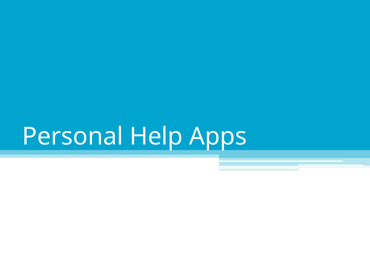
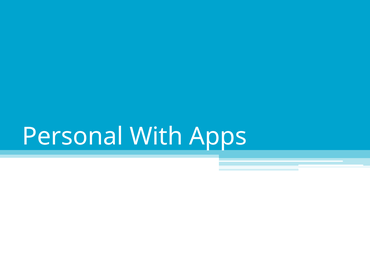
Help: Help -> With (156, 136)
